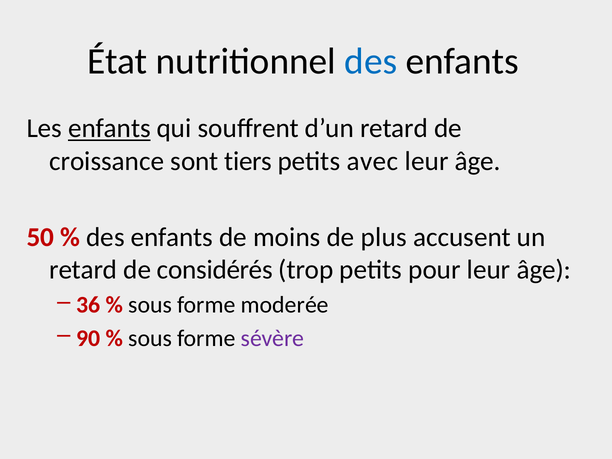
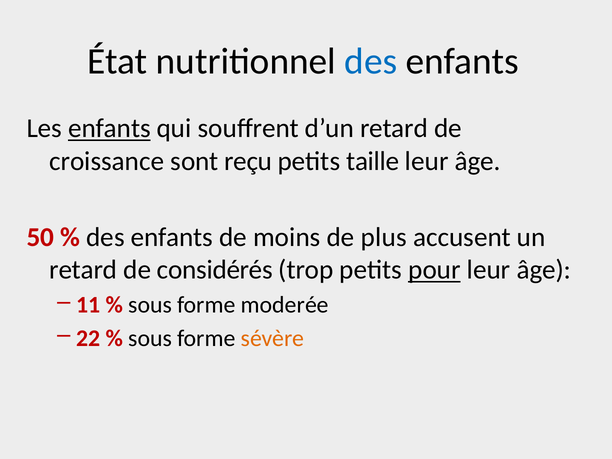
tiers: tiers -> reçu (248, 161)
avec: avec -> taille (373, 161)
pour underline: none -> present (434, 270)
36: 36 -> 11 (88, 305)
90: 90 -> 22 (88, 338)
sévère colour: purple -> orange (273, 338)
